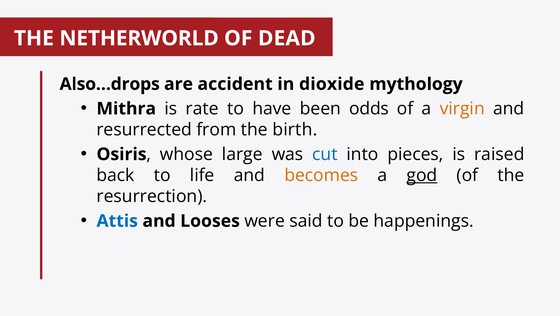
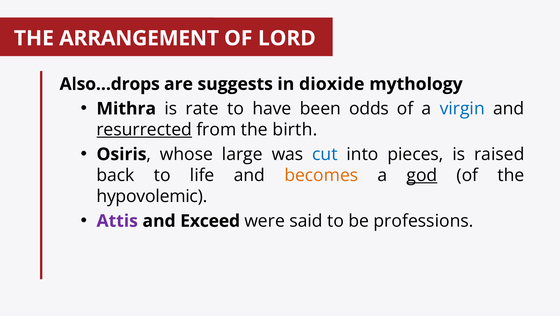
NETHERWORLD: NETHERWORLD -> ARRANGEMENT (139, 38)
DEAD: DEAD -> LORD (287, 38)
accident: accident -> suggests (235, 84)
virgin colour: orange -> blue (462, 109)
resurrected underline: none -> present (144, 130)
resurrection: resurrection -> hypovolemic (152, 196)
Attis colour: blue -> purple (117, 221)
Looses: Looses -> Exceed (210, 221)
happenings: happenings -> professions (424, 221)
